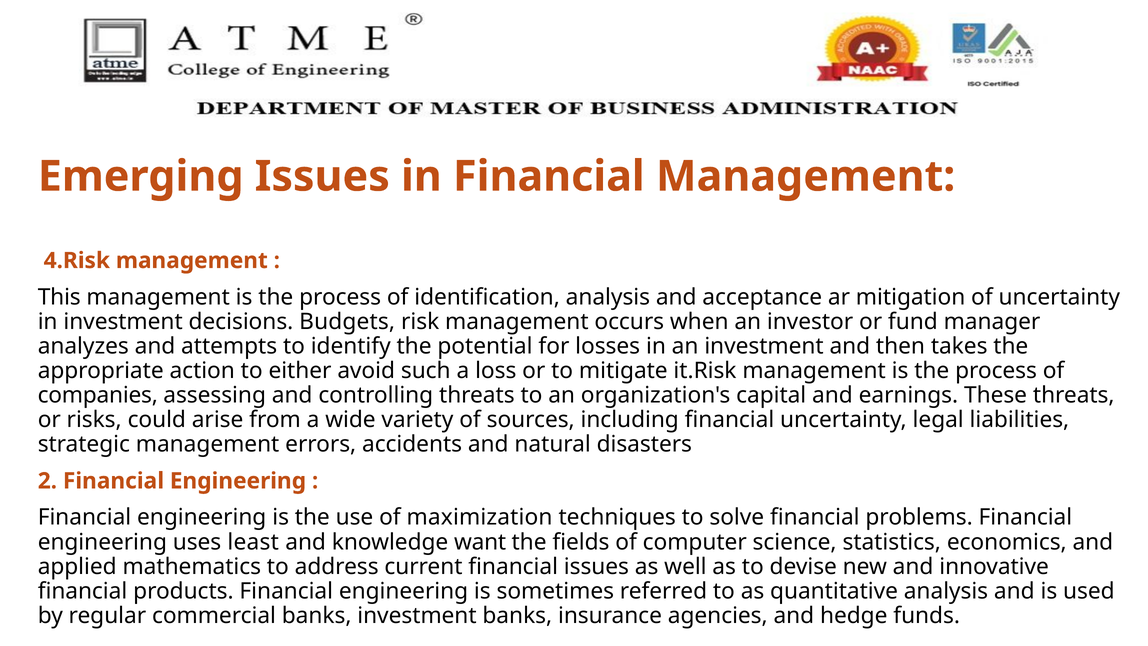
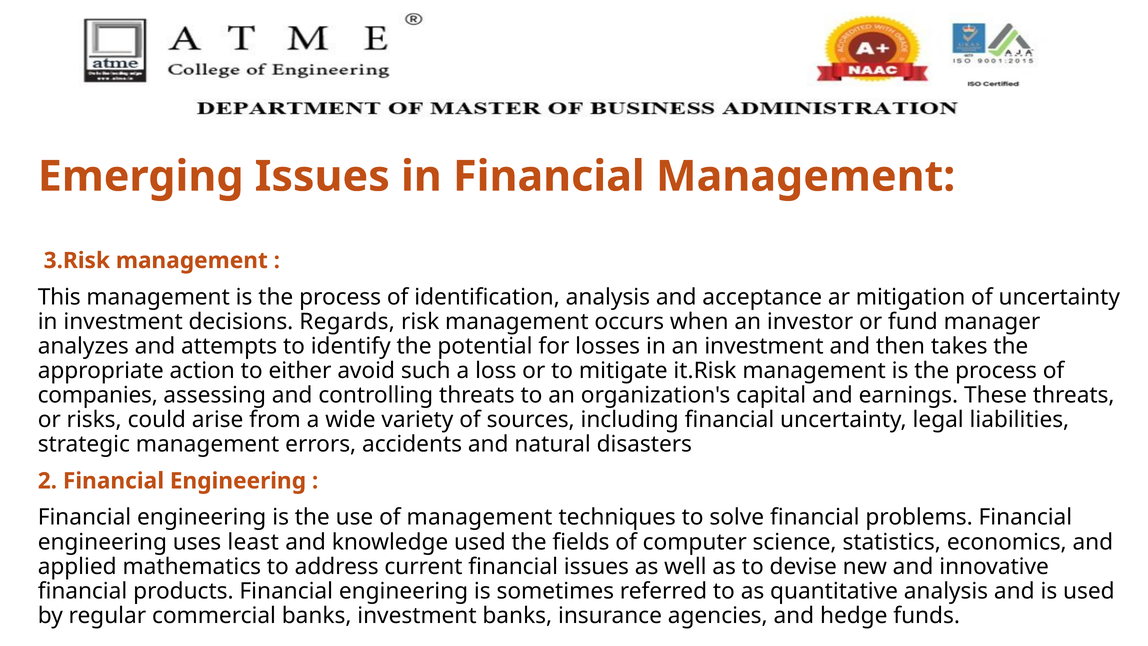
4.Risk: 4.Risk -> 3.Risk (77, 260)
Budgets: Budgets -> Regards (347, 322)
of maximization: maximization -> management (480, 517)
knowledge want: want -> used (480, 542)
